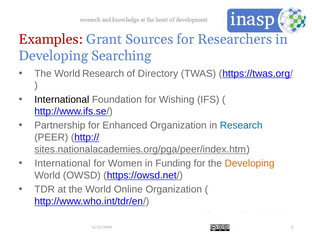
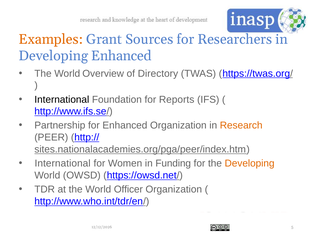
Examples colour: red -> orange (51, 39)
Developing Searching: Searching -> Enhanced (121, 56)
World Research: Research -> Overview (103, 73)
Wishing: Wishing -> Reports (177, 99)
Research colour: blue -> orange (241, 125)
Online: Online -> Officer (128, 189)
